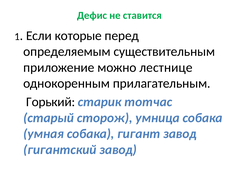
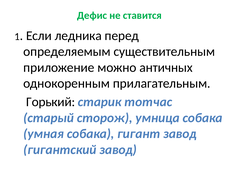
которые: которые -> ледника (78, 36)
лестнице: лестнице -> античных (166, 68)
